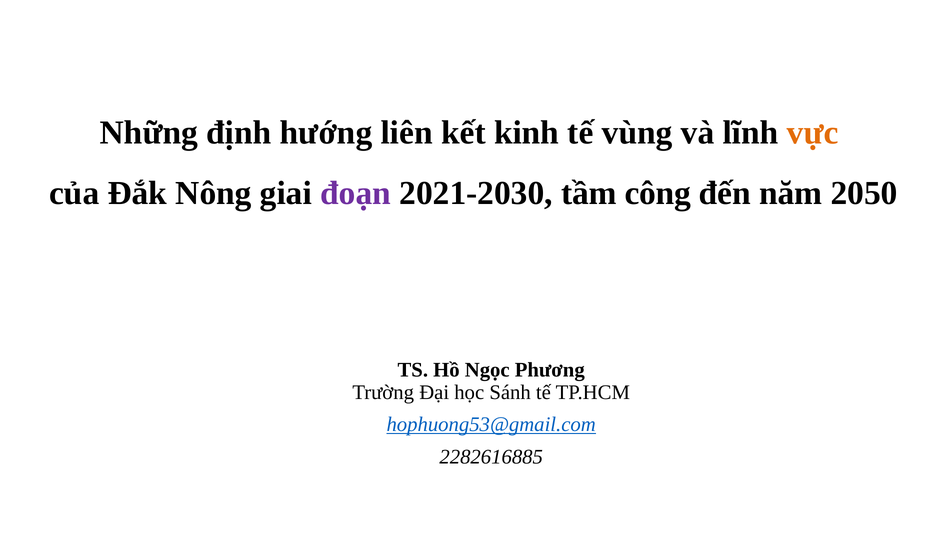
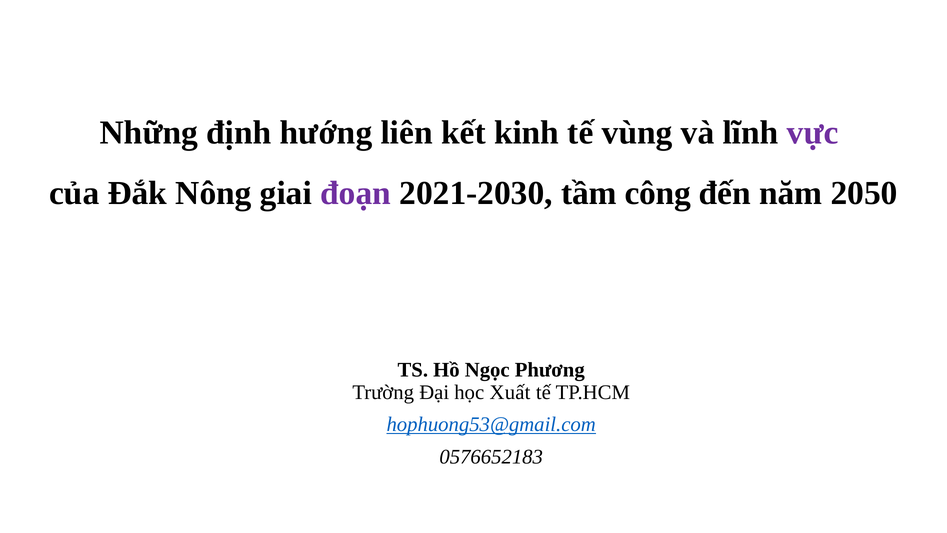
vực colour: orange -> purple (813, 133)
Sánh: Sánh -> Xuất (510, 392)
2282616885: 2282616885 -> 0576652183 (491, 457)
